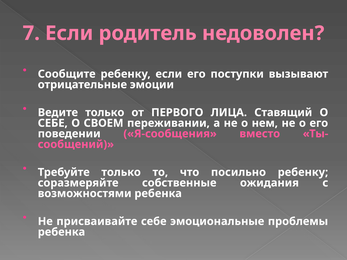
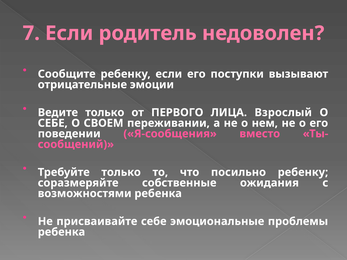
Ставящий: Ставящий -> Взрослый (283, 113)
